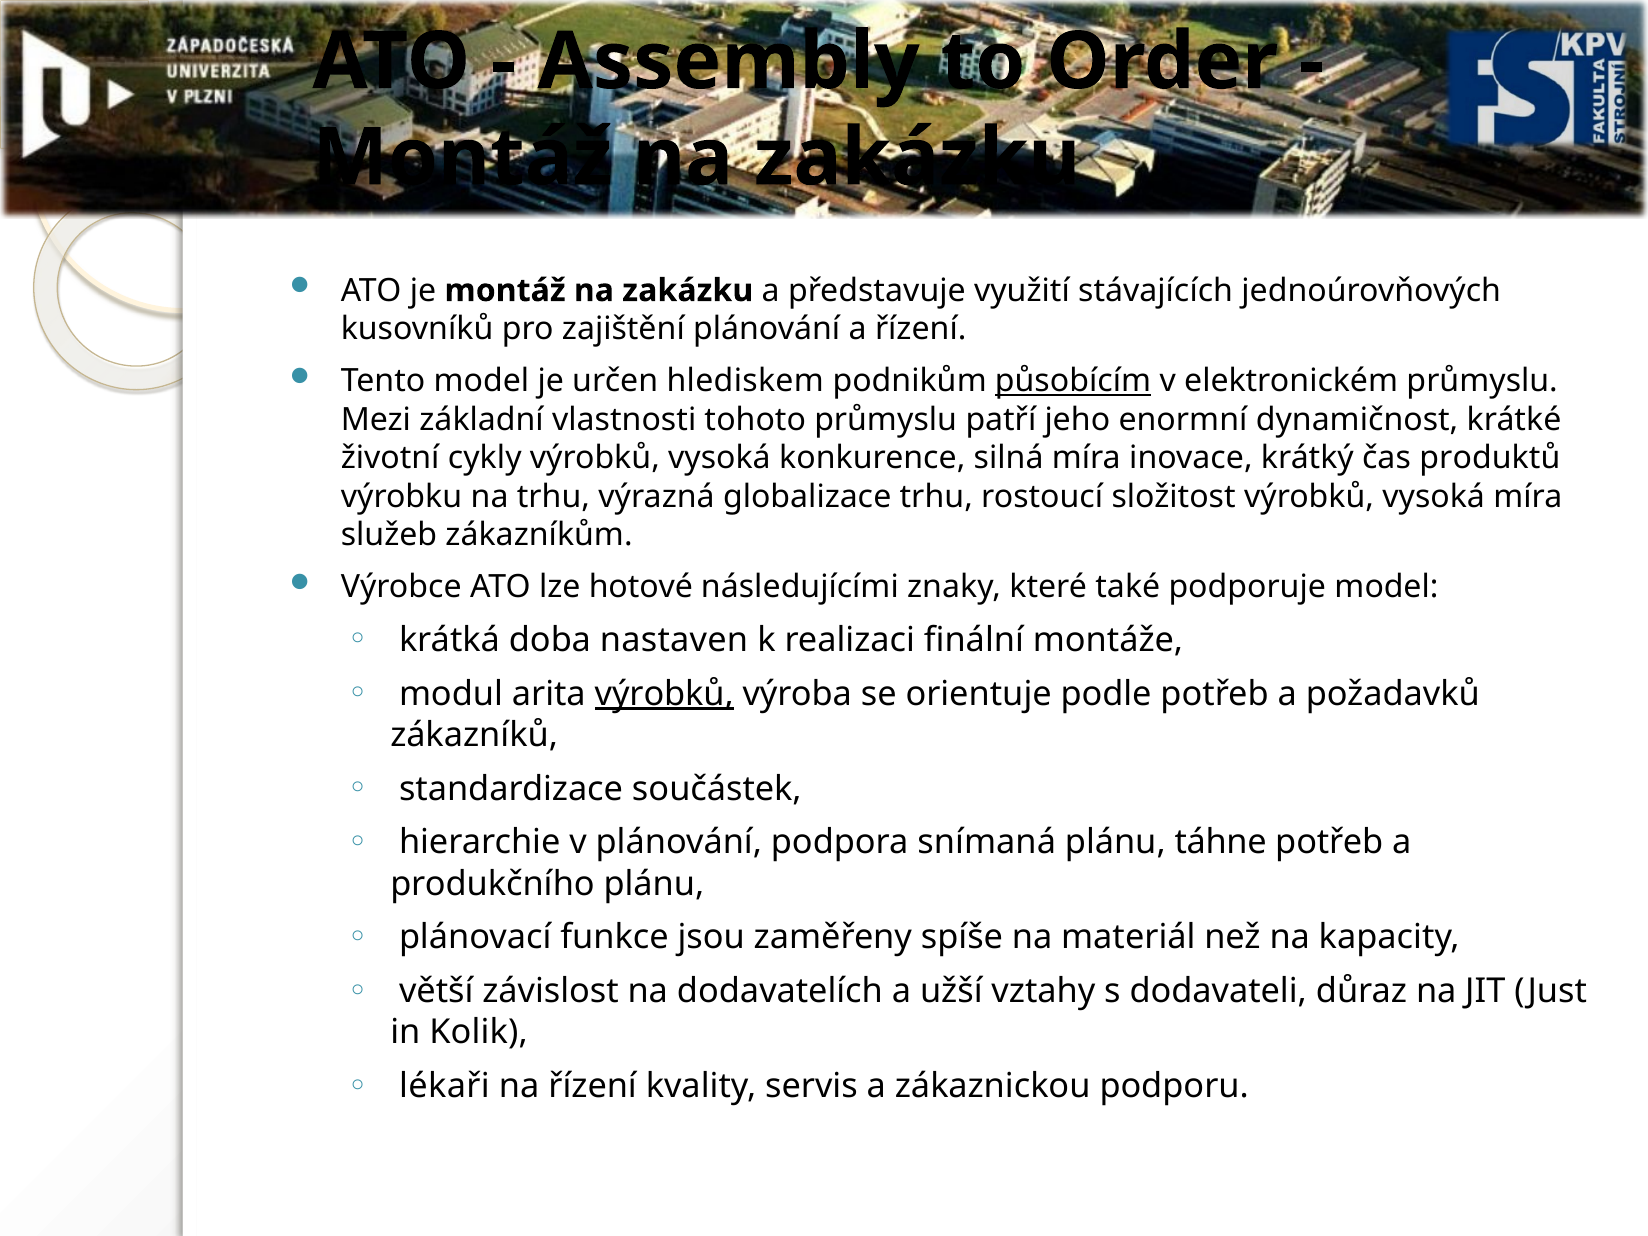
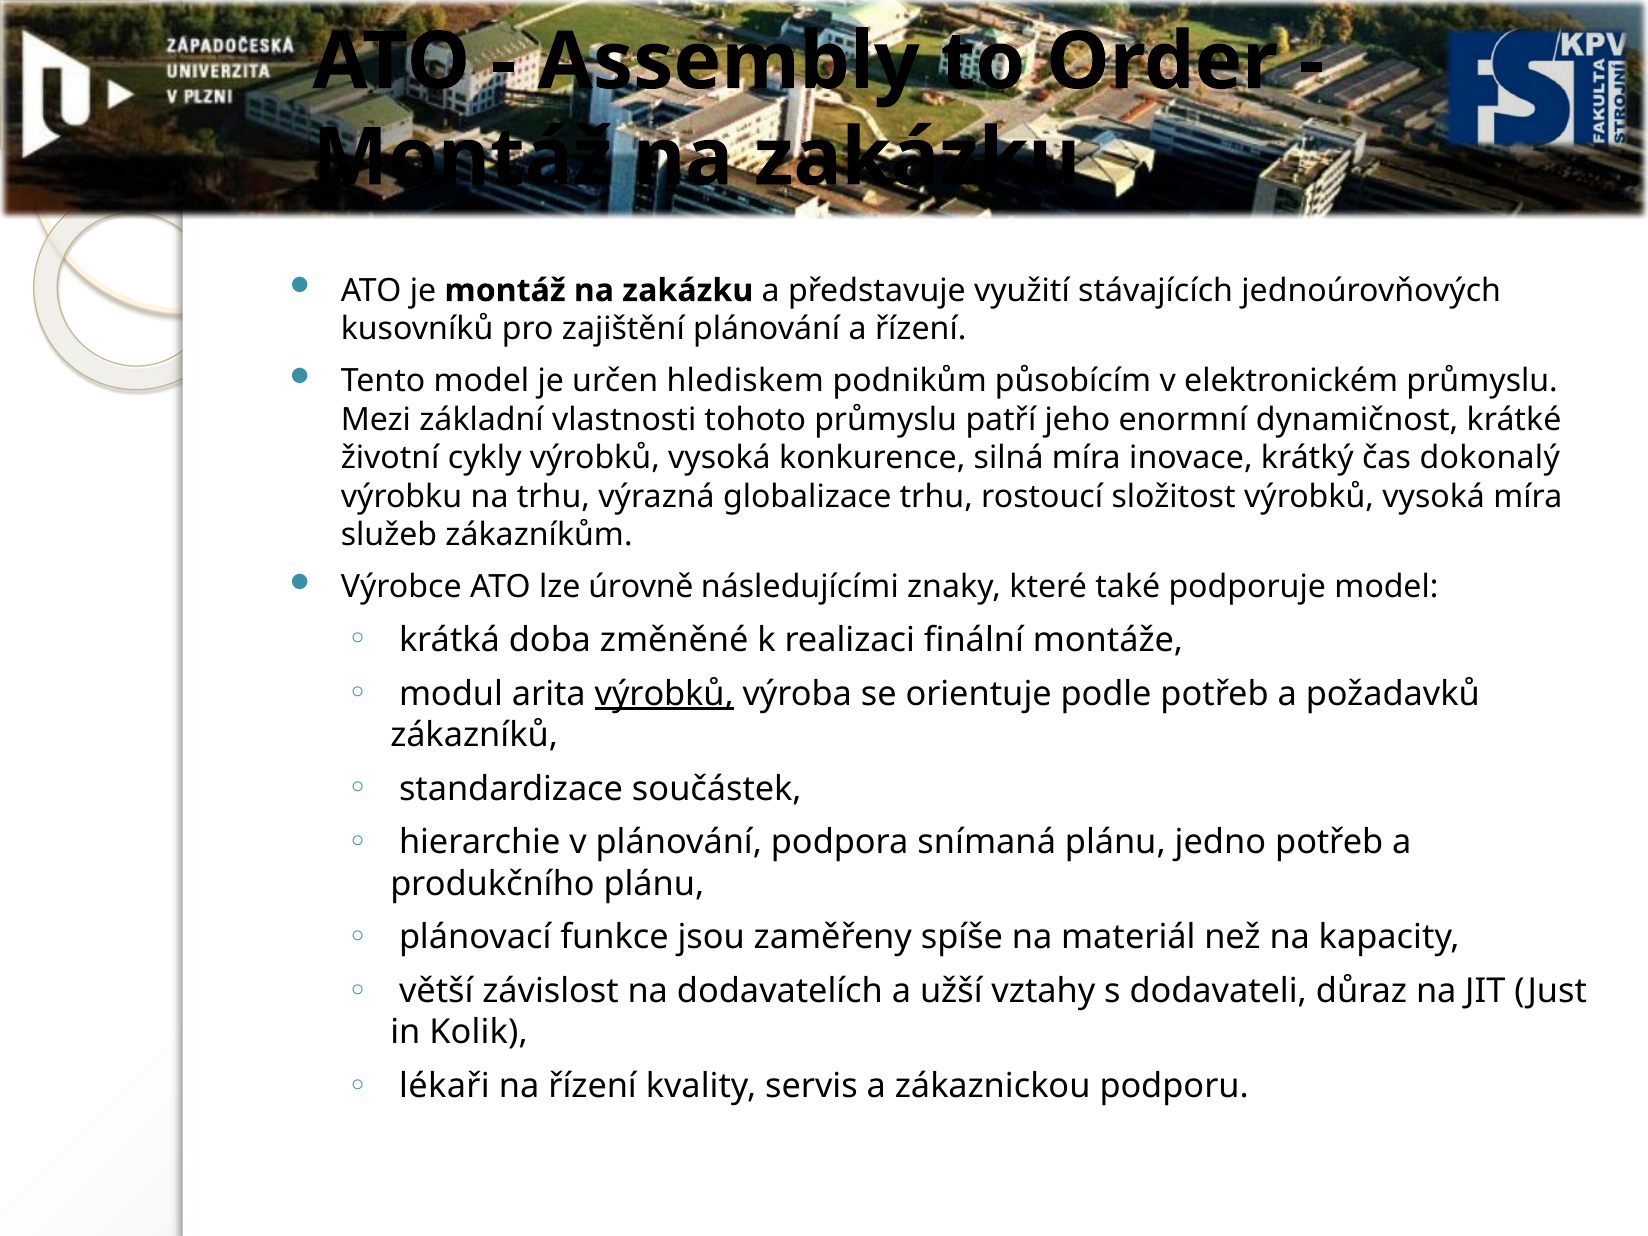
působícím underline: present -> none (1073, 381)
produktů: produktů -> dokonalý (1490, 458)
hotové: hotové -> úrovně (641, 587)
nastaven: nastaven -> změněné (674, 640)
táhne: táhne -> jedno (1220, 843)
